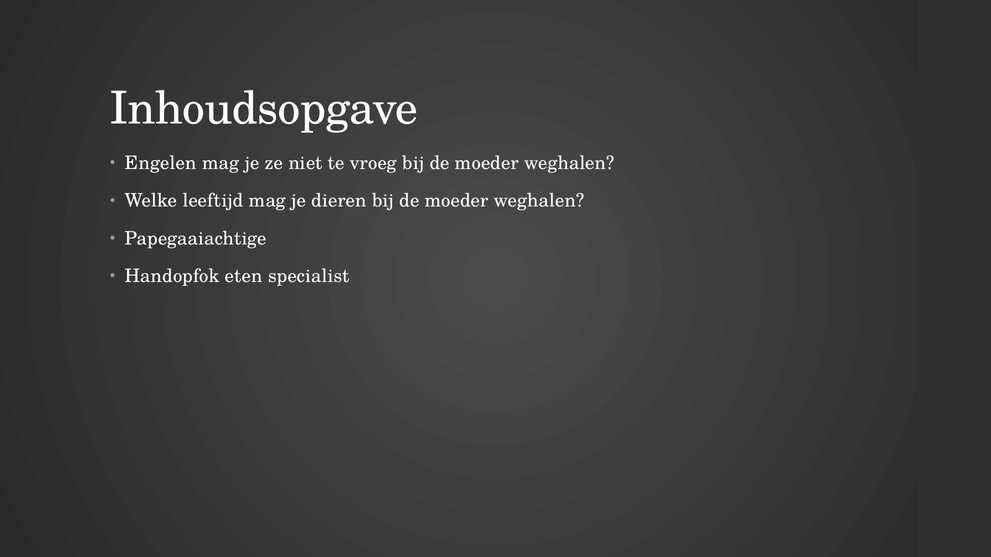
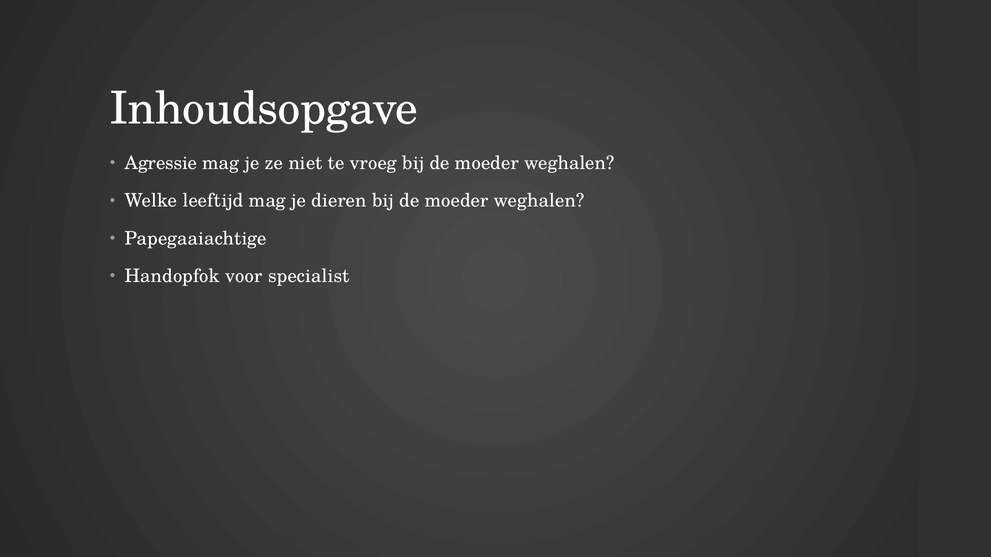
Engelen: Engelen -> Agressie (161, 163)
eten: eten -> voor (244, 276)
